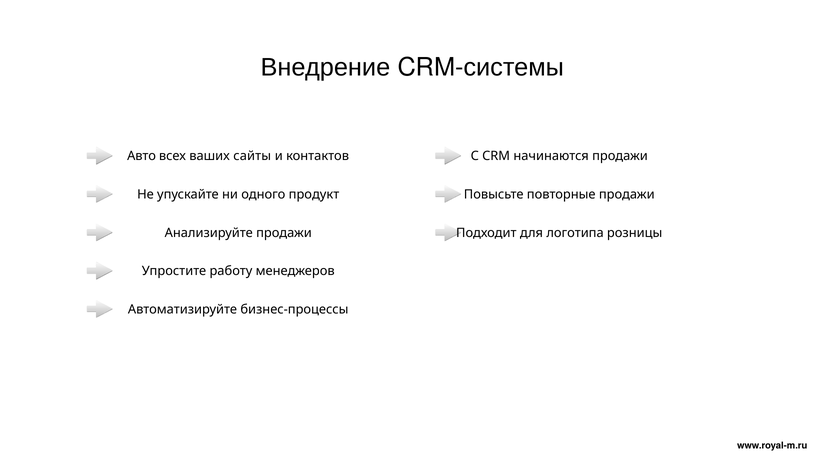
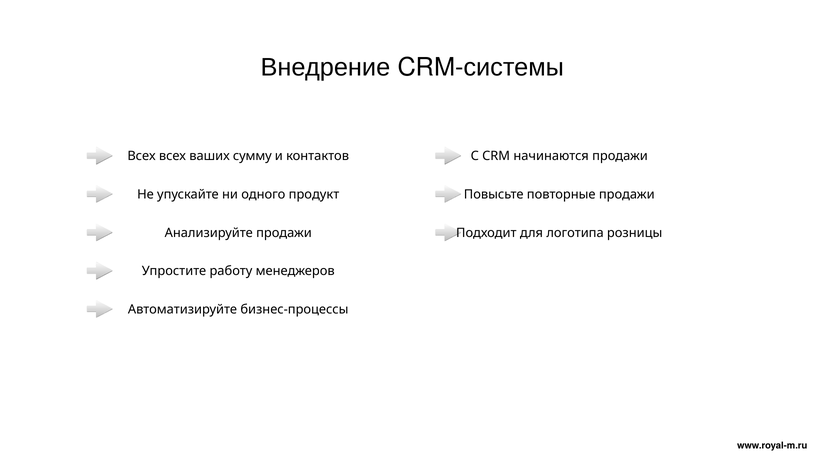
Авто: Авто -> Всех (142, 156)
сайты: сайты -> сумму (252, 156)
